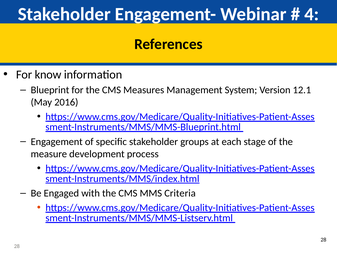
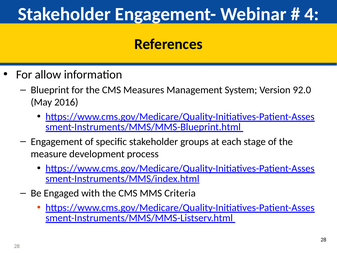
know: know -> allow (48, 74)
12.1: 12.1 -> 92.0 (302, 90)
